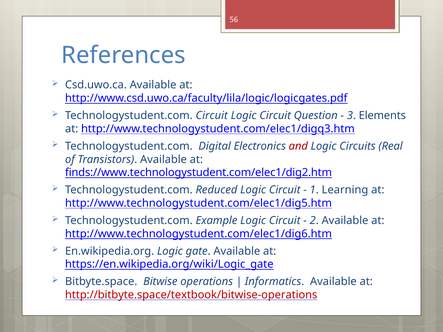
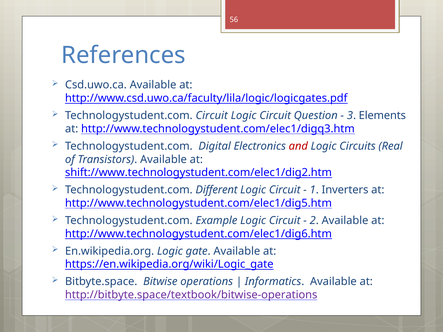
finds://www.technologystudent.com/elec1/dig2.htm: finds://www.technologystudent.com/elec1/dig2.htm -> shift://www.technologystudent.com/elec1/dig2.htm (199, 173)
Reduced: Reduced -> Different (217, 190)
Learning: Learning -> Inverters (345, 190)
http://bitbyte.space/textbook/bitwise-operations colour: red -> purple (191, 295)
